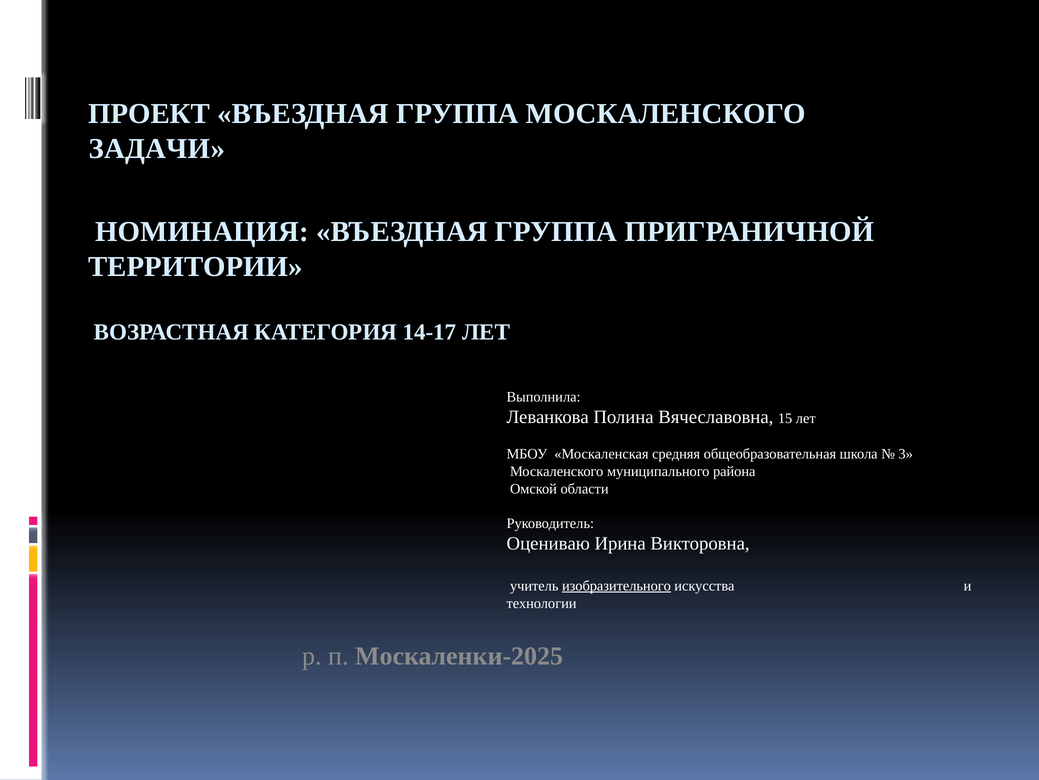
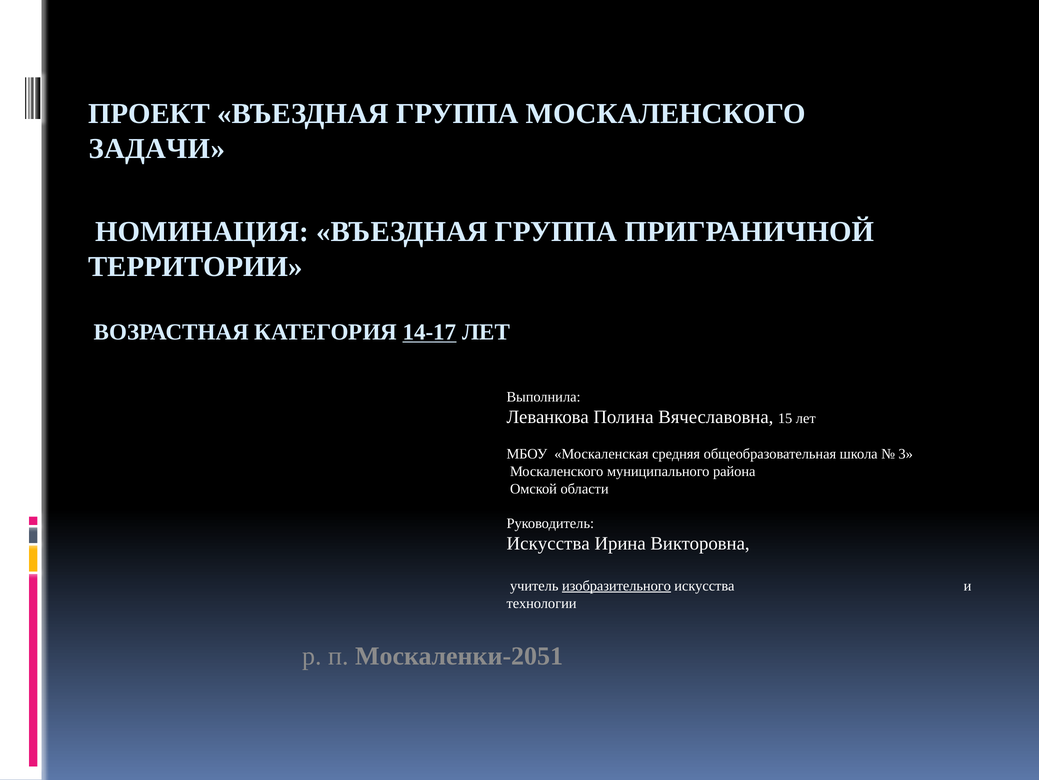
14-17 underline: none -> present (430, 332)
Оцениваю: Оцениваю -> Искусства (548, 543)
Москаленки-2025: Москаленки-2025 -> Москаленки-2051 (459, 656)
